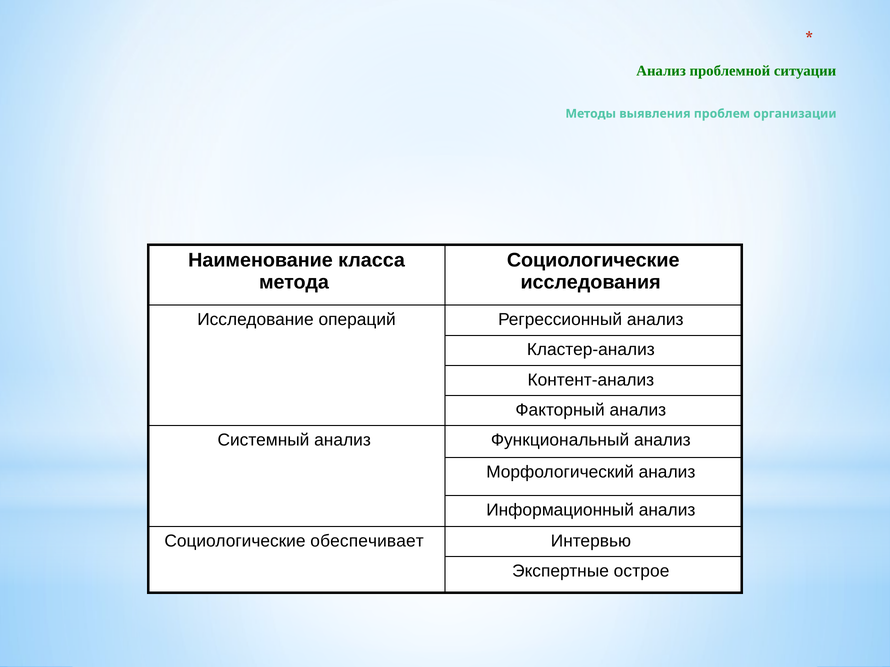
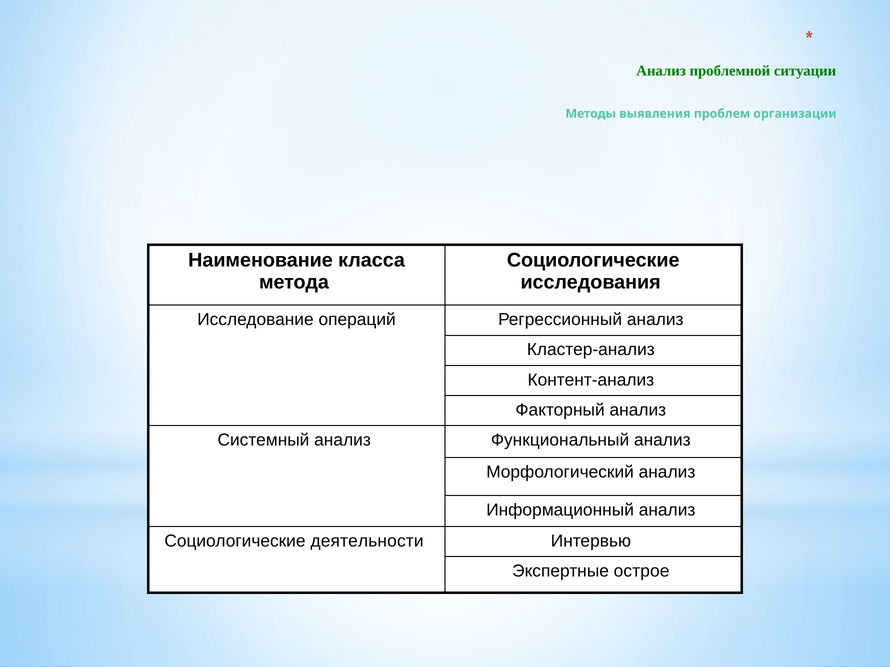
обеспечивает: обеспечивает -> деятельности (367, 541)
